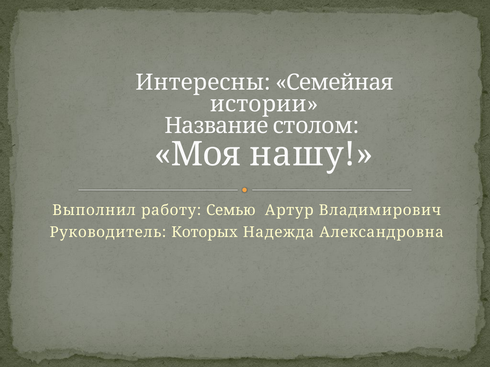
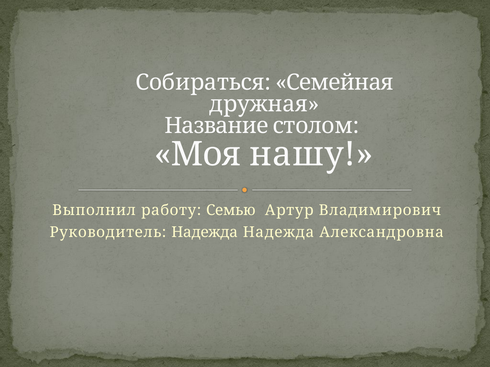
Интересны: Интересны -> Собираться (203, 83)
истории: истории -> дружная (264, 104)
Руководитель Которых: Которых -> Надежда (205, 233)
